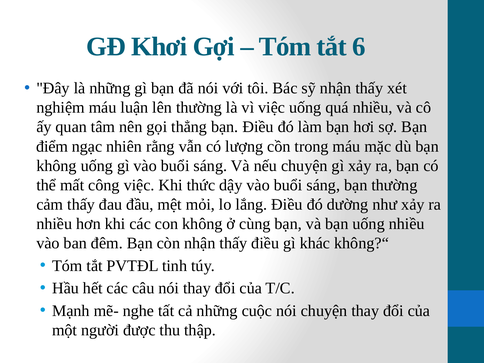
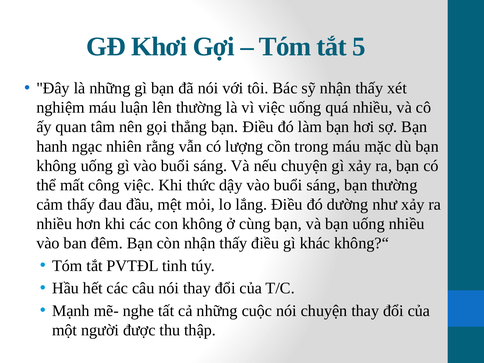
6: 6 -> 5 (359, 47)
điểm: điểm -> hanh (52, 146)
